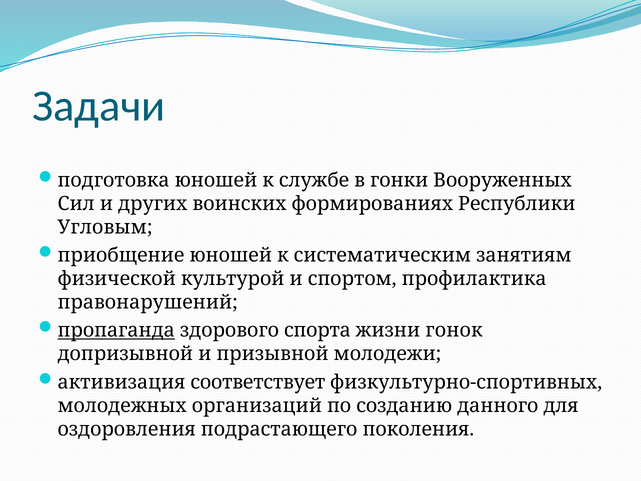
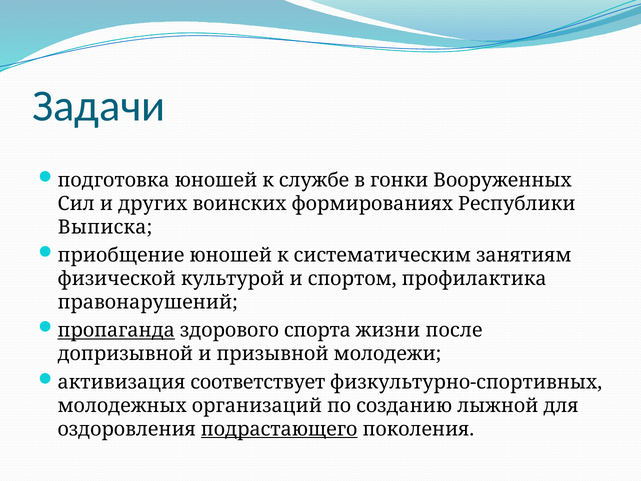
Угловым: Угловым -> Выписка (105, 227)
гонок: гонок -> после (454, 330)
данного: данного -> лыжной (498, 405)
подрастающего underline: none -> present (279, 429)
